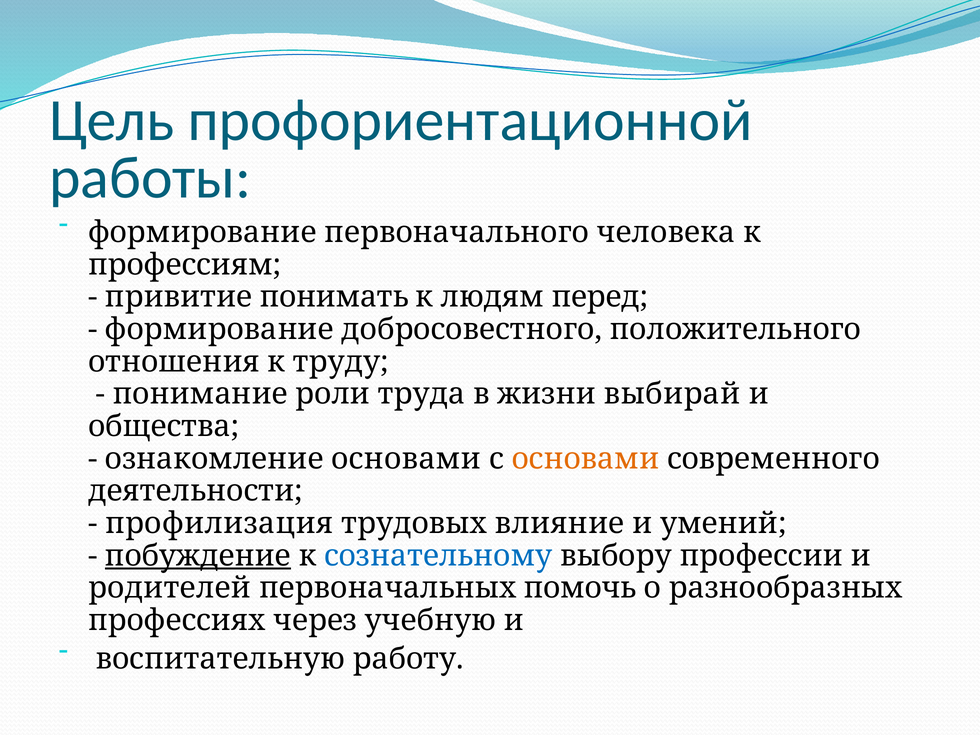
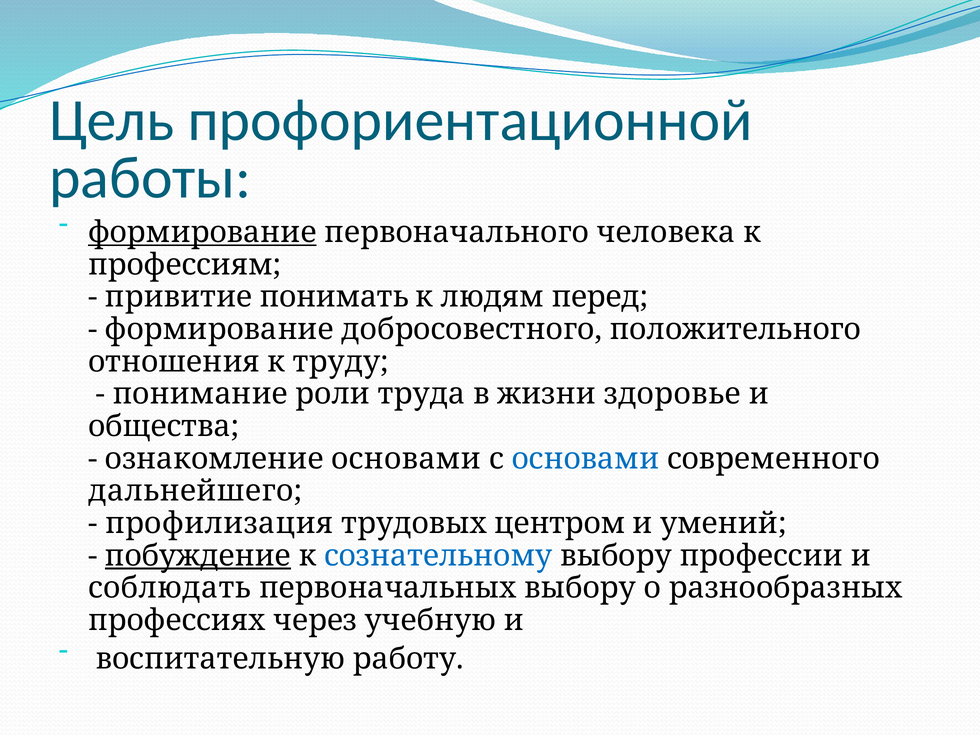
формирование underline: none -> present (202, 232)
выбирай: выбирай -> здоровье (672, 394)
основами colour: orange -> blue (585, 459)
деятельности: деятельности -> дальнейшего (195, 491)
влияние: влияние -> центром (560, 523)
родителей: родителей -> соблюдать (170, 588)
первоначальных помочь: помочь -> выбору (580, 588)
